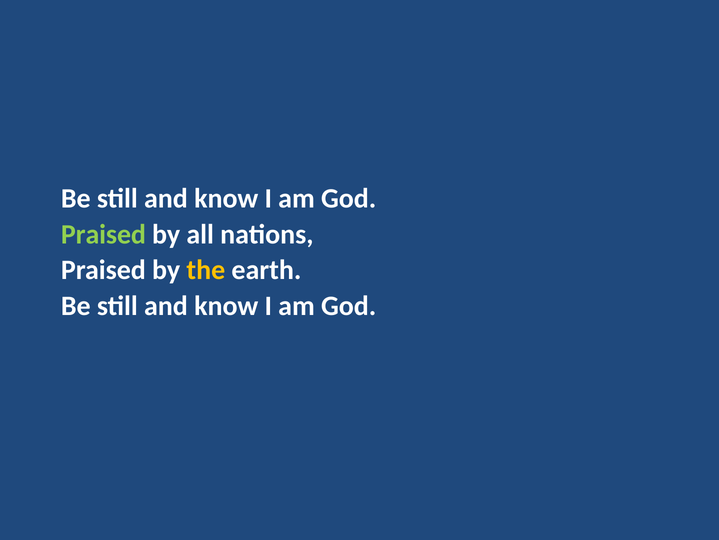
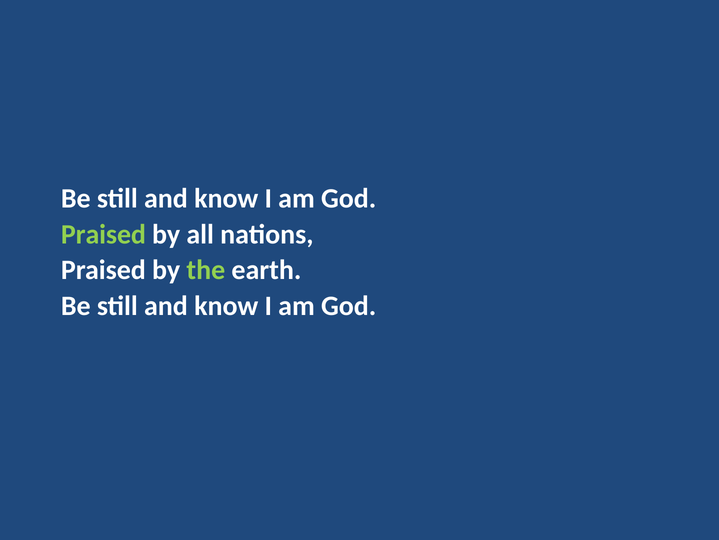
the colour: yellow -> light green (206, 270)
